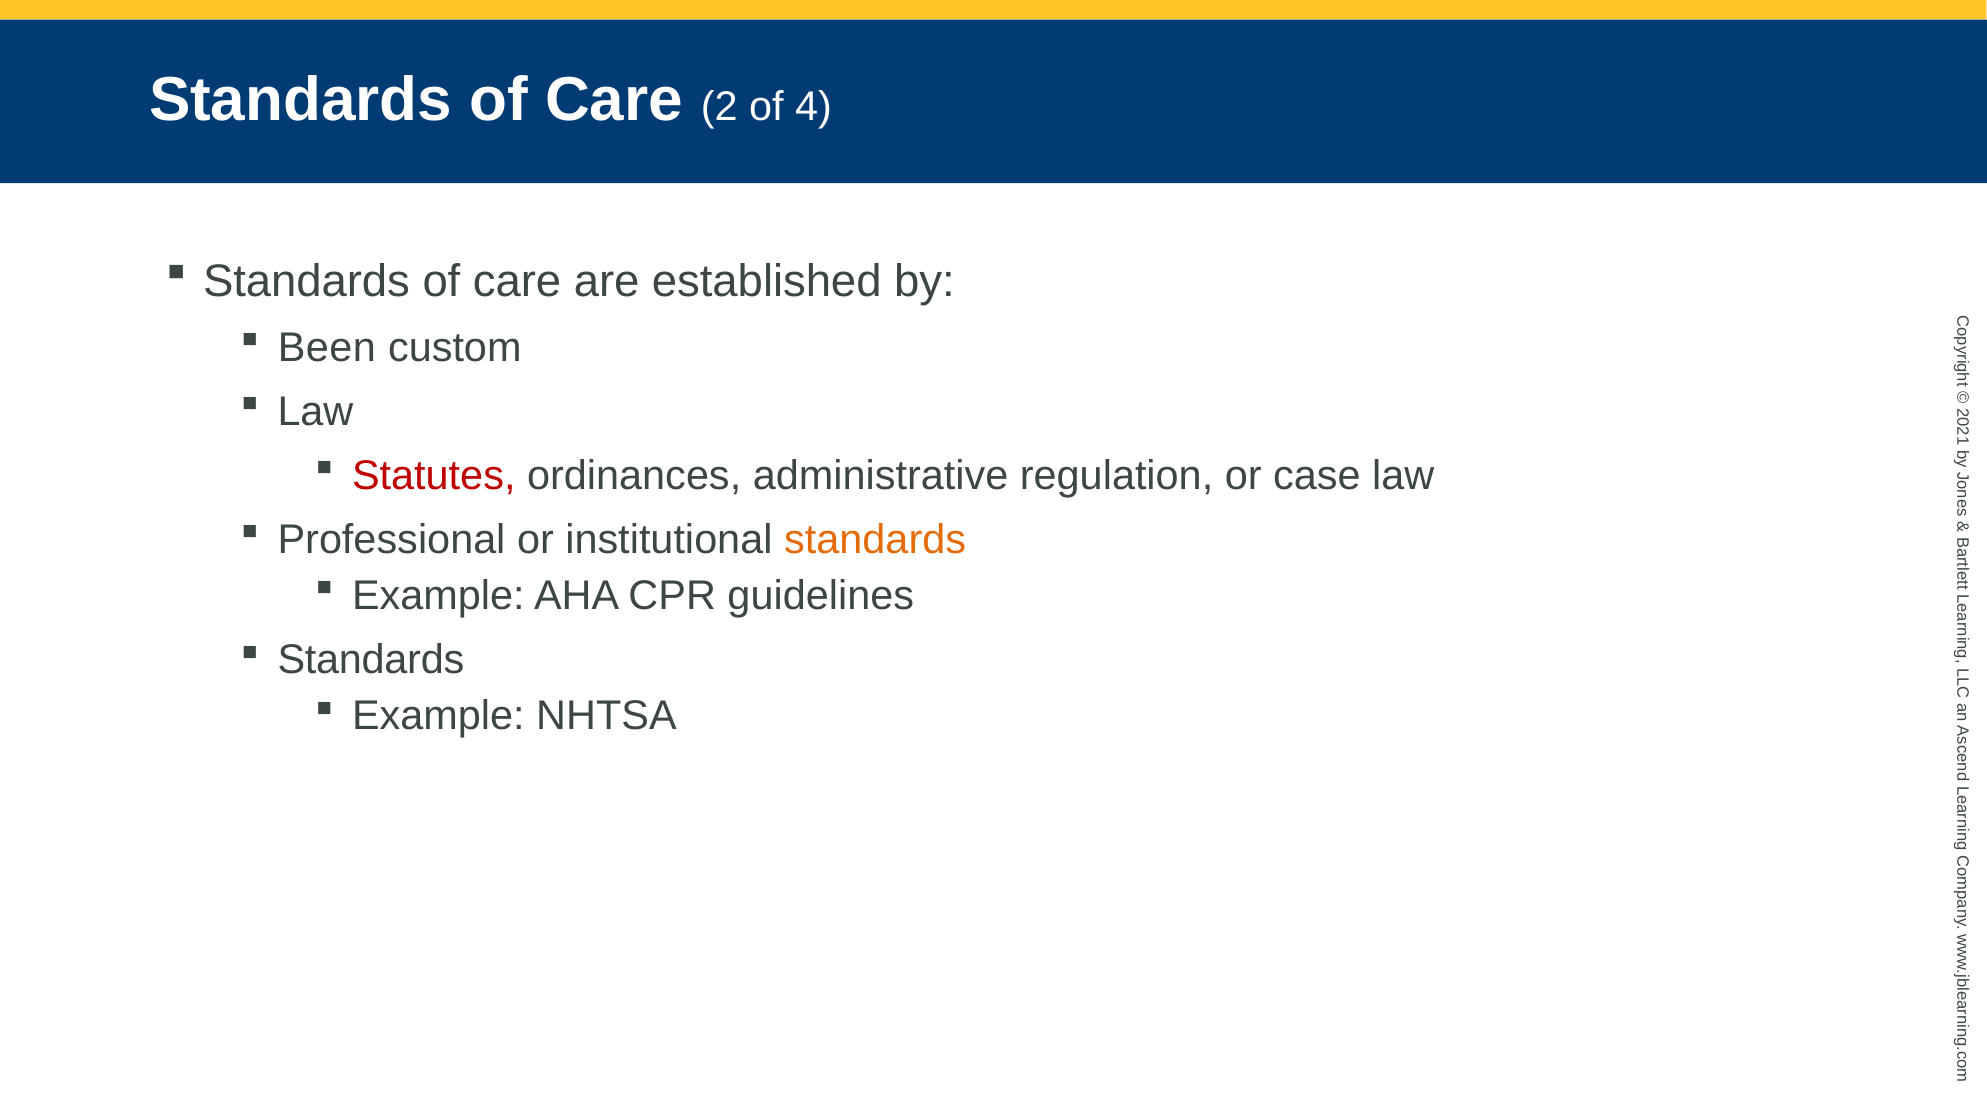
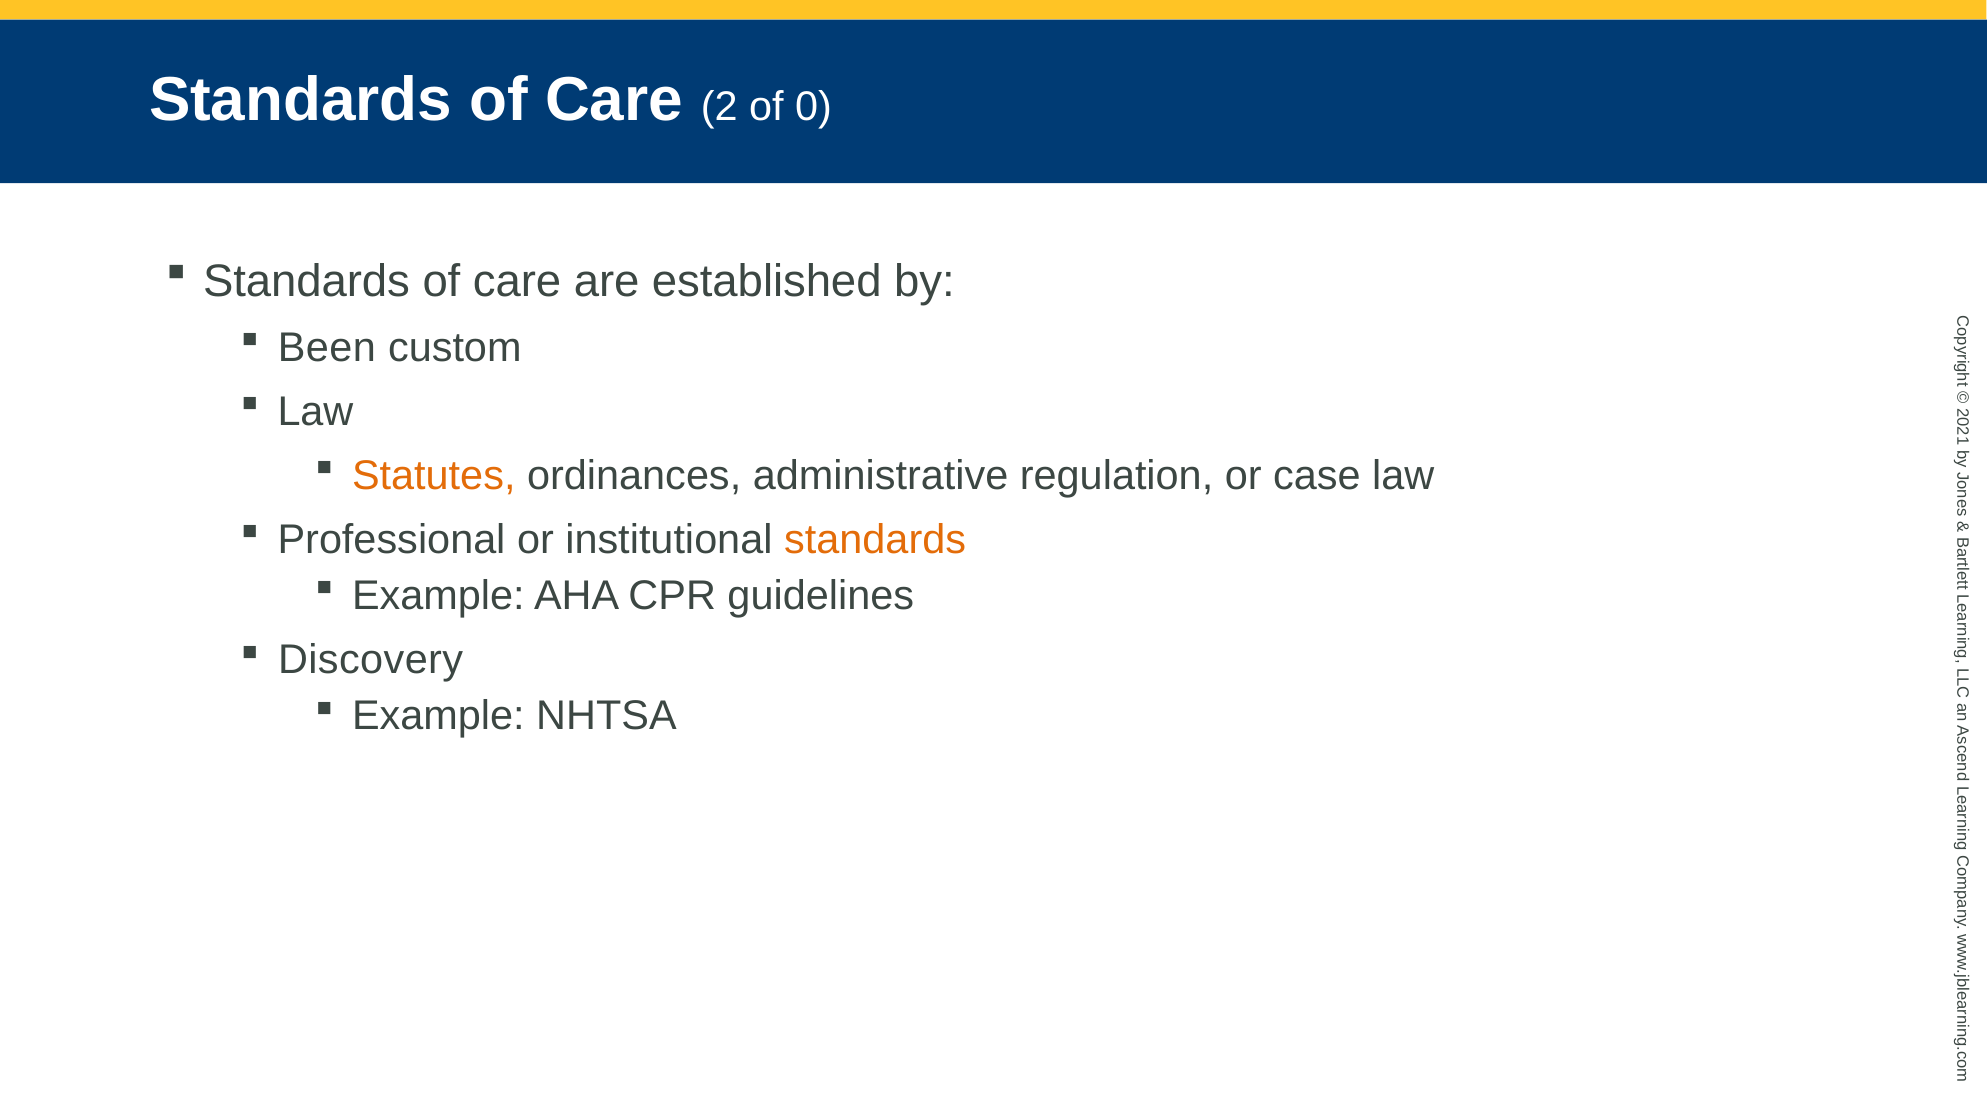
of 4: 4 -> 0 (814, 107)
Statutes colour: red -> orange (434, 476)
Standards: Standards -> Discovery (371, 660)
